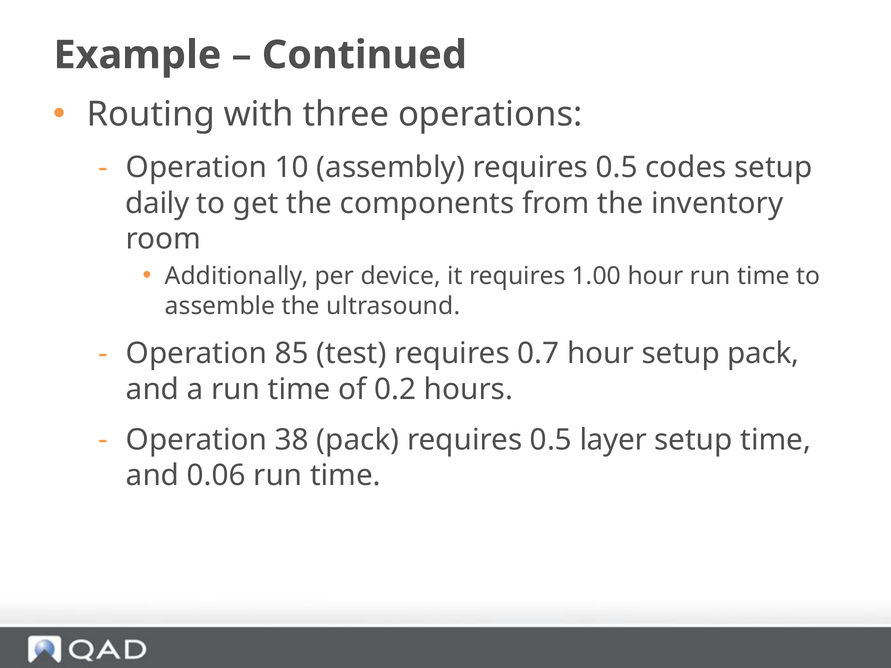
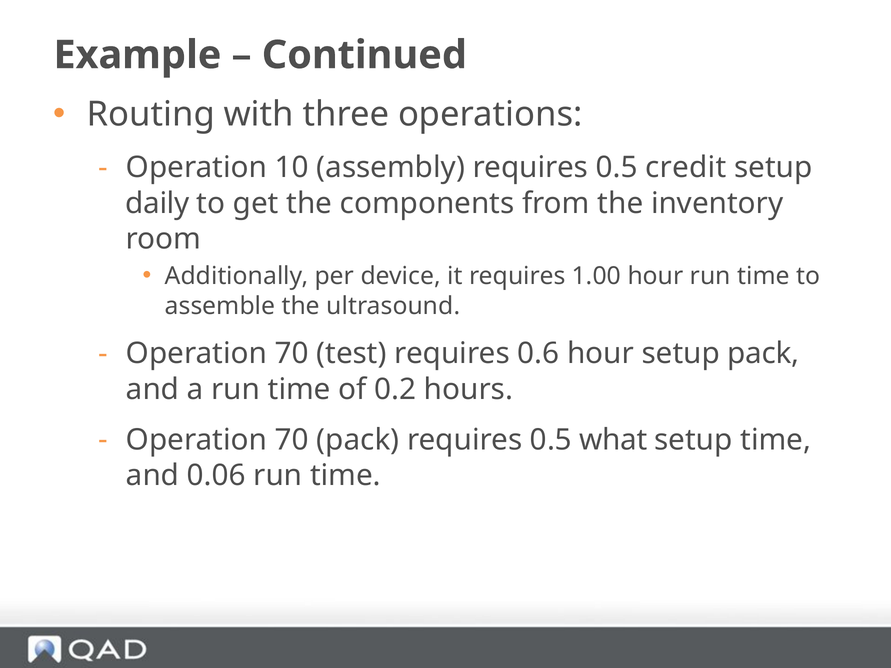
codes: codes -> credit (686, 168)
85: 85 -> 70 (292, 354)
0.7: 0.7 -> 0.6 (538, 354)
38: 38 -> 70 (292, 440)
layer: layer -> what (613, 440)
